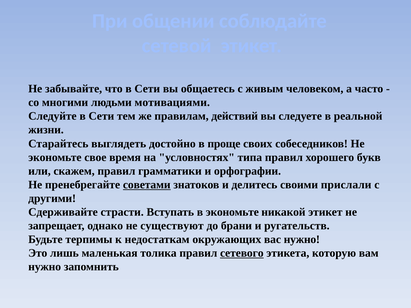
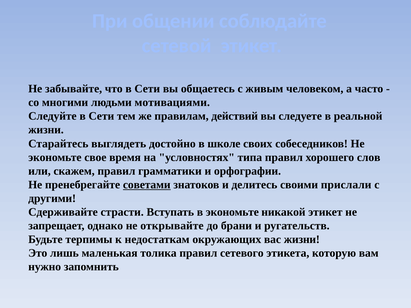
проще: проще -> школе (224, 144)
букв: букв -> слов (369, 157)
существуют: существуют -> открывайте (172, 226)
вас нужно: нужно -> жизни (302, 240)
сетевого underline: present -> none (242, 253)
